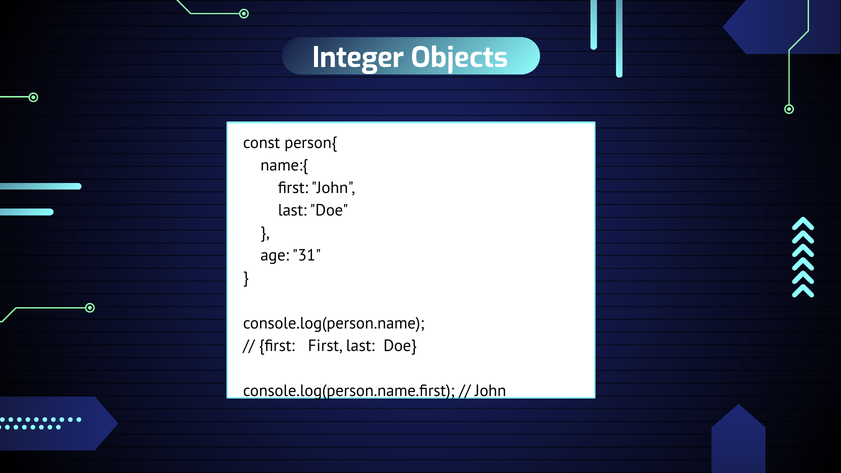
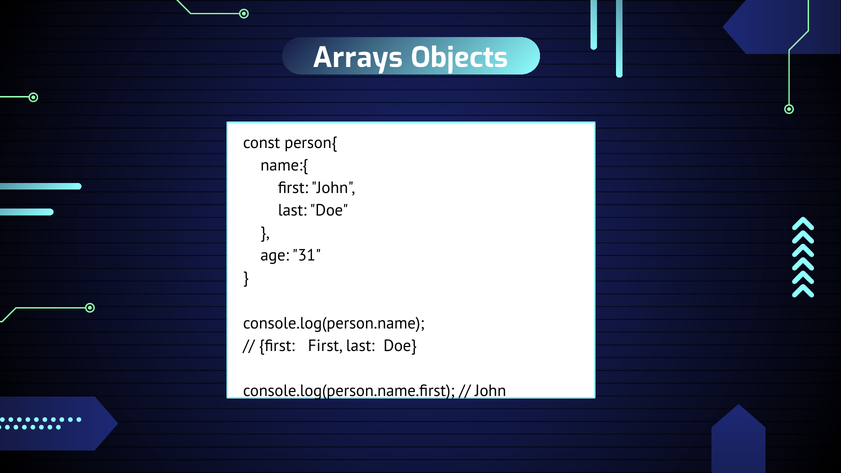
Integer: Integer -> Arrays (358, 58)
